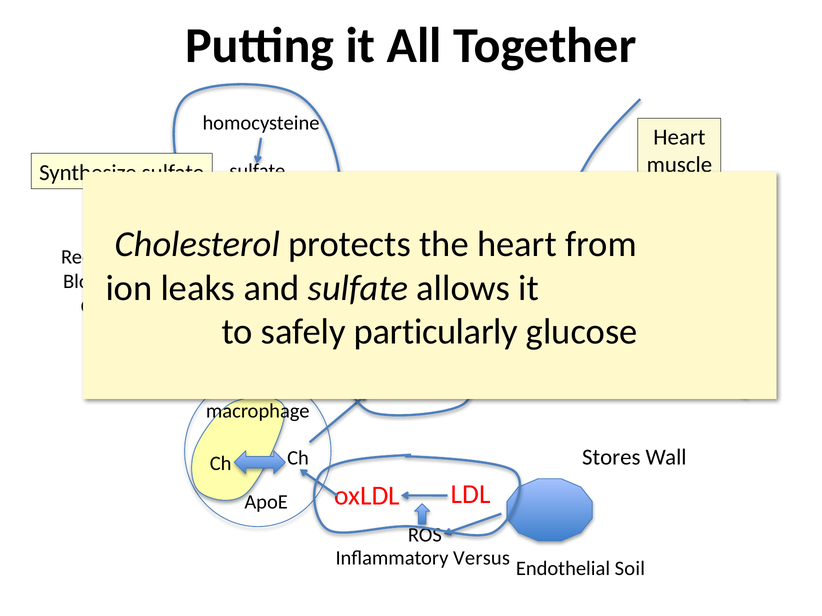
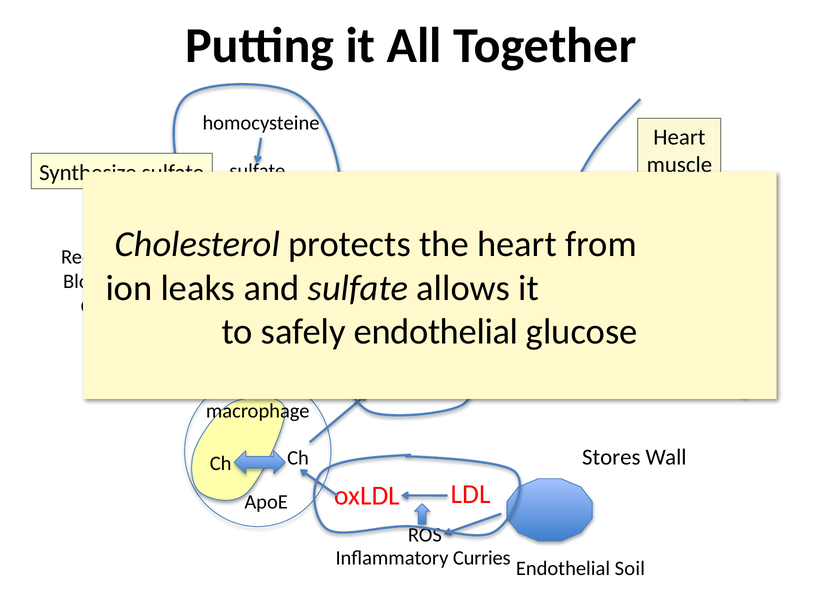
particularly: particularly -> endothelial (436, 332)
Versus: Versus -> Curries (482, 558)
